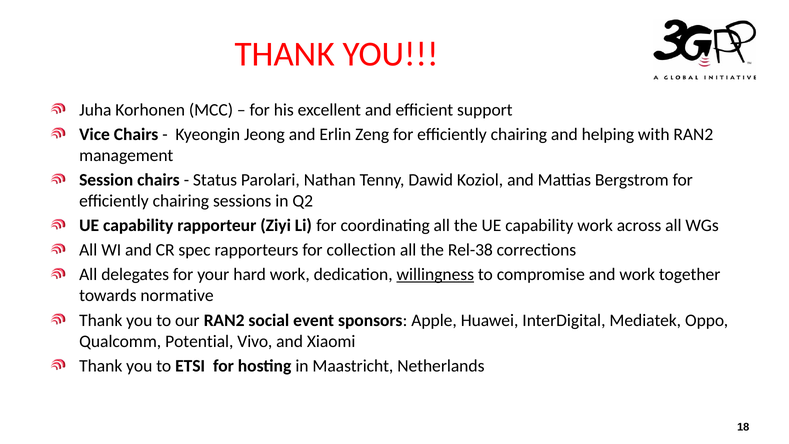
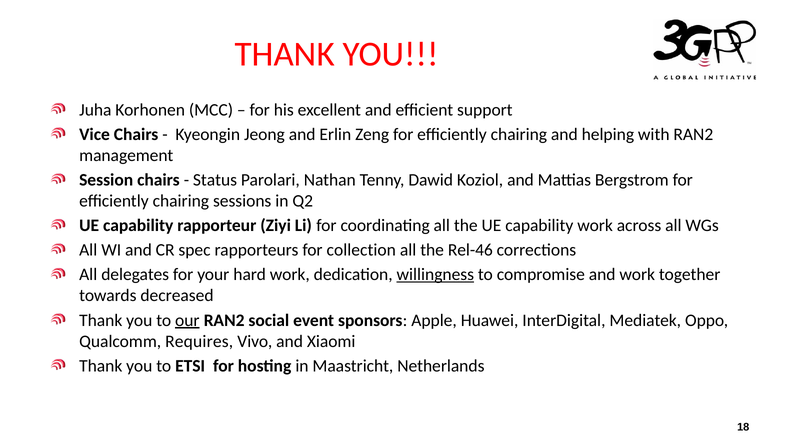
Rel-38: Rel-38 -> Rel-46 (470, 250)
normative: normative -> decreased (177, 296)
our underline: none -> present (187, 320)
Potential: Potential -> Requires (199, 341)
